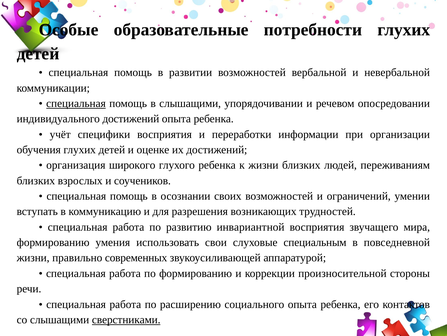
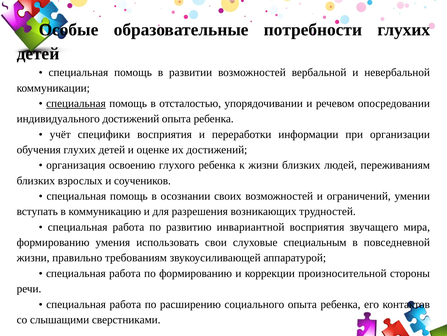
в слышащими: слышащими -> отсталостью (190, 103)
широкого: широкого -> освоению (132, 165)
современных: современных -> требованиям (136, 257)
сверстниками underline: present -> none (126, 319)
